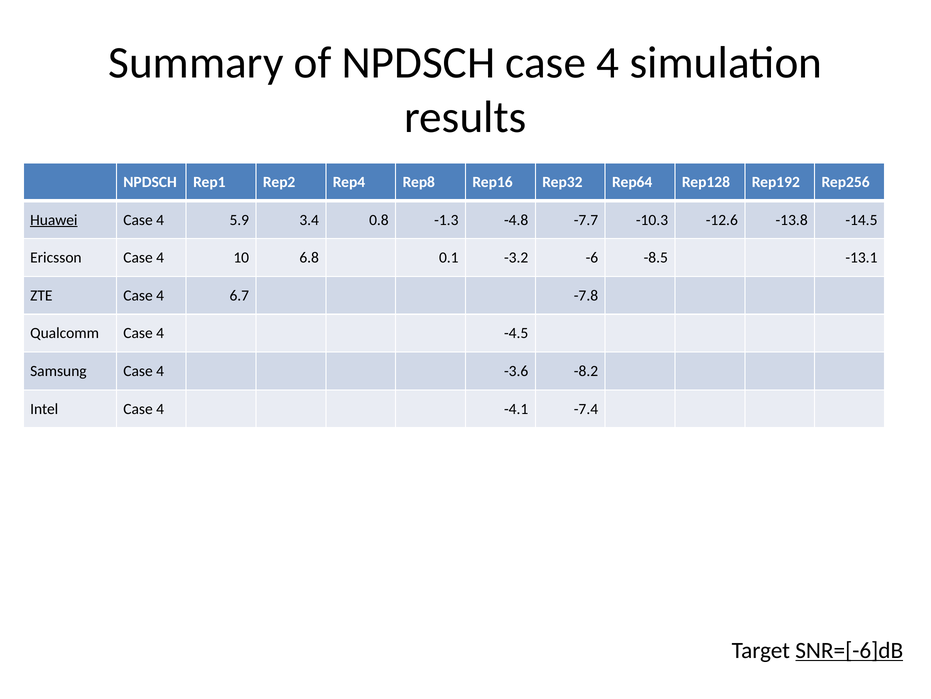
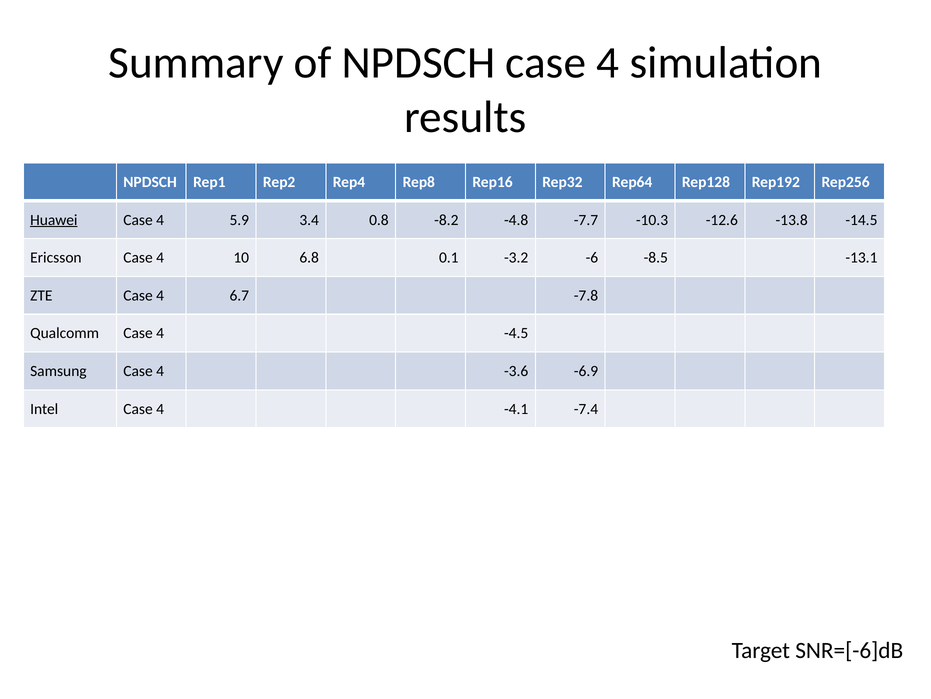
-1.3: -1.3 -> -8.2 (446, 220)
-8.2: -8.2 -> -6.9 (586, 371)
SNR=[-6]dB underline: present -> none (849, 650)
